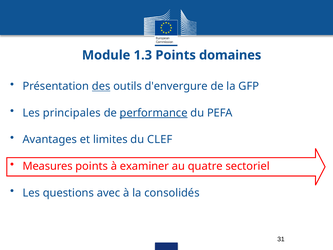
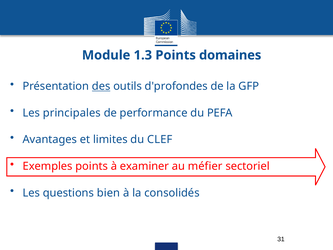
d'envergure: d'envergure -> d'profondes (176, 86)
performance underline: present -> none (154, 113)
Measures: Measures -> Exemples (48, 166)
quatre: quatre -> méfier (205, 166)
avec: avec -> bien (108, 193)
